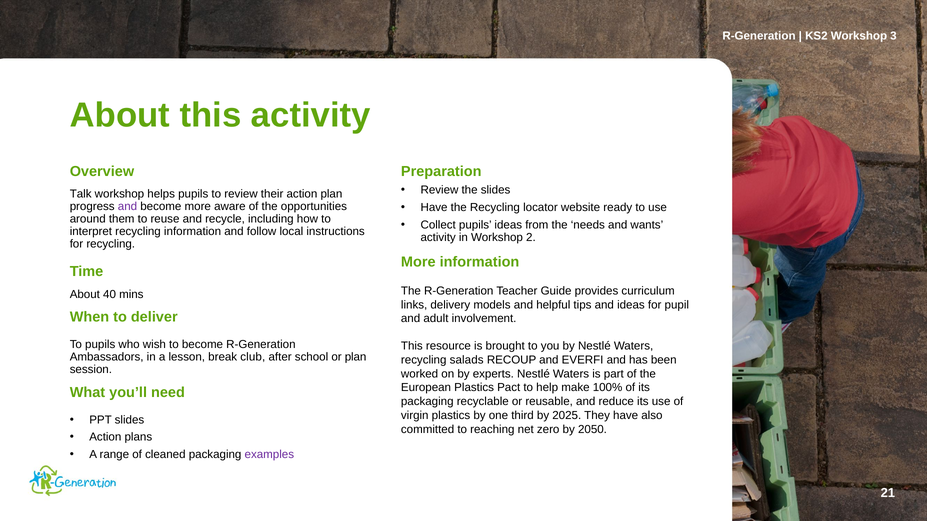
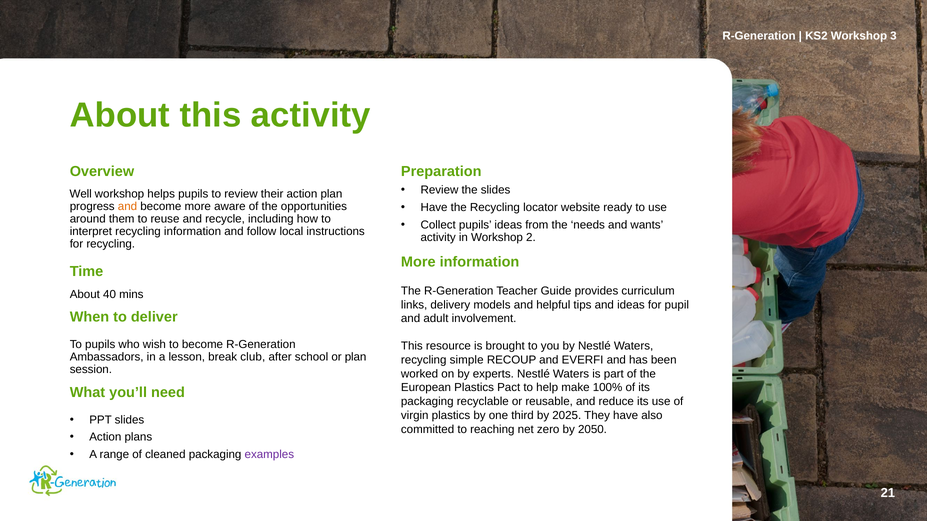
Talk: Talk -> Well (81, 194)
and colour: purple -> orange (127, 207)
salads: salads -> simple (467, 360)
